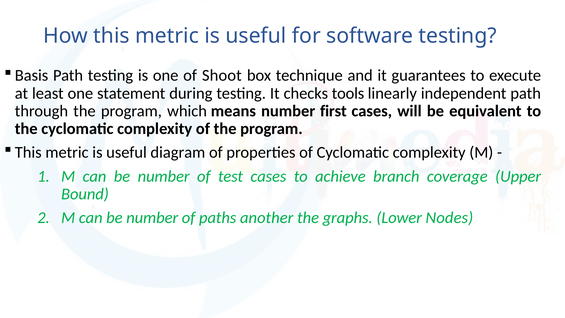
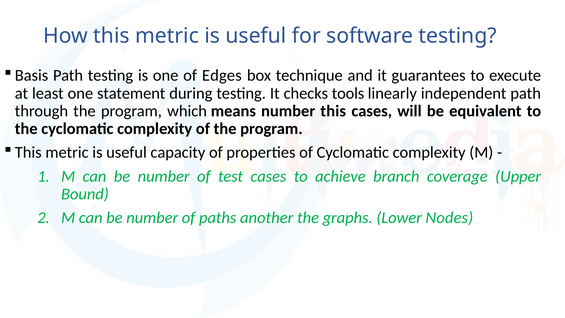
Shoot: Shoot -> Edges (222, 75)
number first: first -> this (333, 111)
diagram: diagram -> capacity (178, 152)
